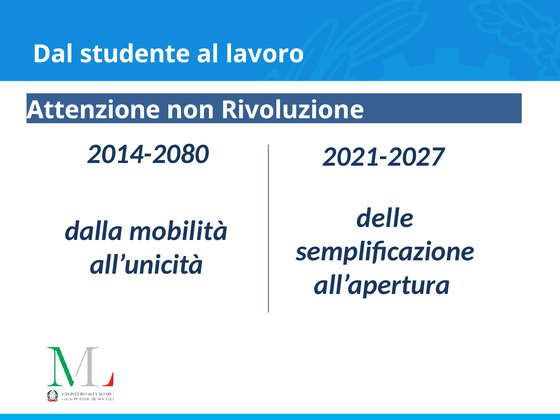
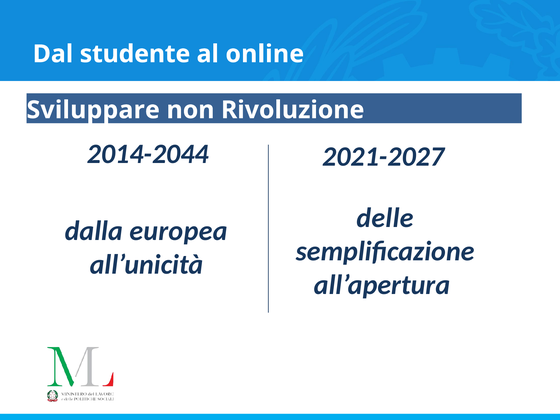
lavoro: lavoro -> online (265, 54)
Attenzione: Attenzione -> Sviluppare (93, 110)
2014-2080: 2014-2080 -> 2014-2044 (148, 154)
mobilità: mobilità -> europea (178, 231)
